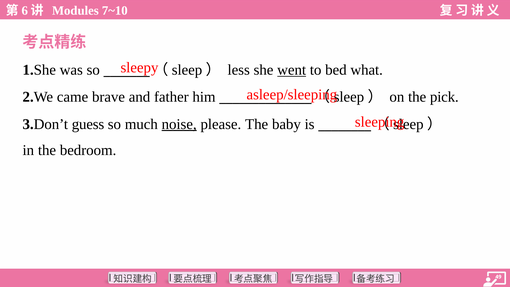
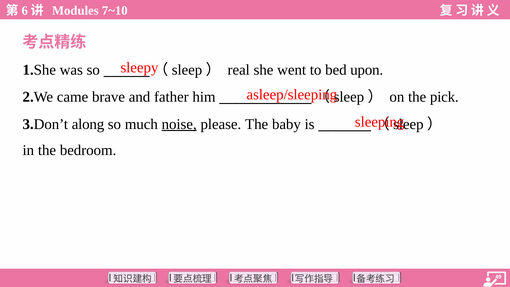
less: less -> real (239, 70)
went underline: present -> none (292, 70)
what: what -> upon (367, 70)
guess: guess -> along (88, 124)
